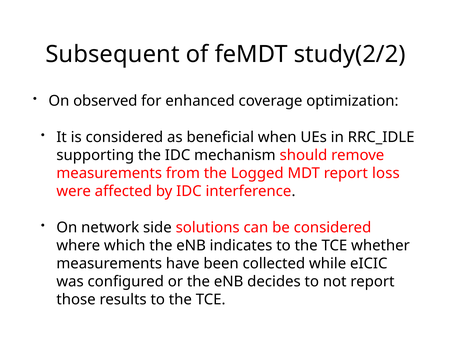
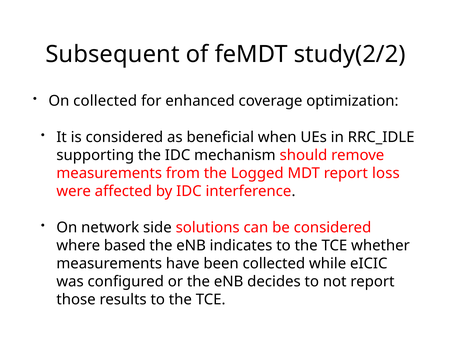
On observed: observed -> collected (105, 101)
which: which -> based (125, 246)
